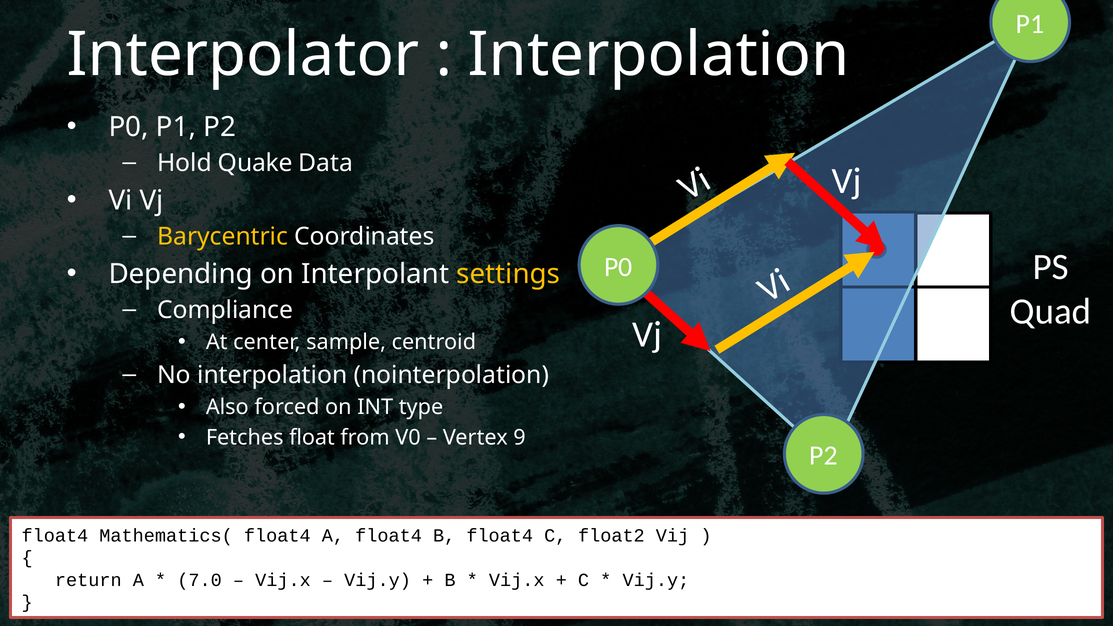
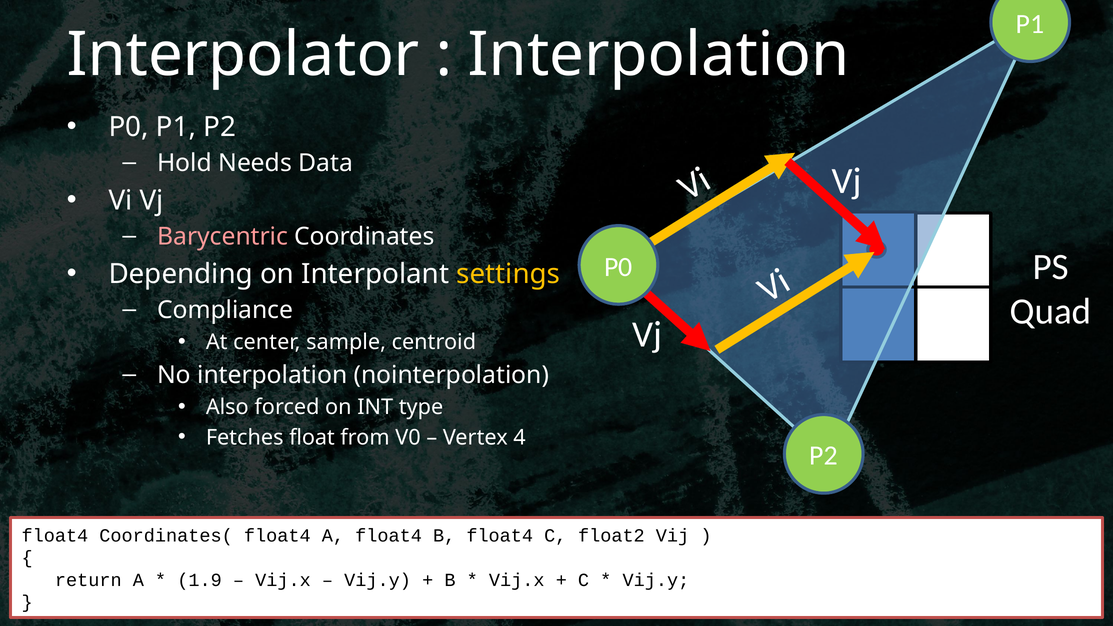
Quake: Quake -> Needs (255, 163)
Barycentric colour: yellow -> pink (223, 237)
9: 9 -> 4 (520, 437)
Mathematics(: Mathematics( -> Coordinates( (166, 536)
7.0: 7.0 -> 1.9 (200, 580)
